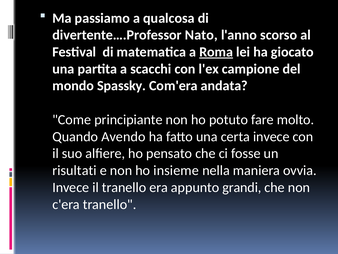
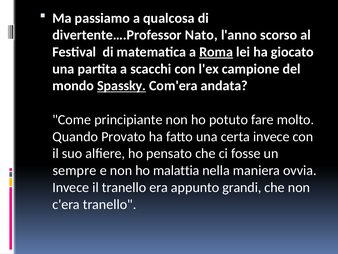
Spassky underline: none -> present (122, 86)
Avendo: Avendo -> Provato (123, 136)
risultati: risultati -> sempre (74, 170)
insieme: insieme -> malattia (176, 170)
